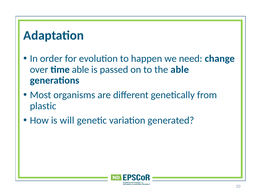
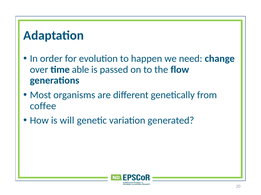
the able: able -> flow (180, 70)
plastic: plastic -> coffee (43, 106)
